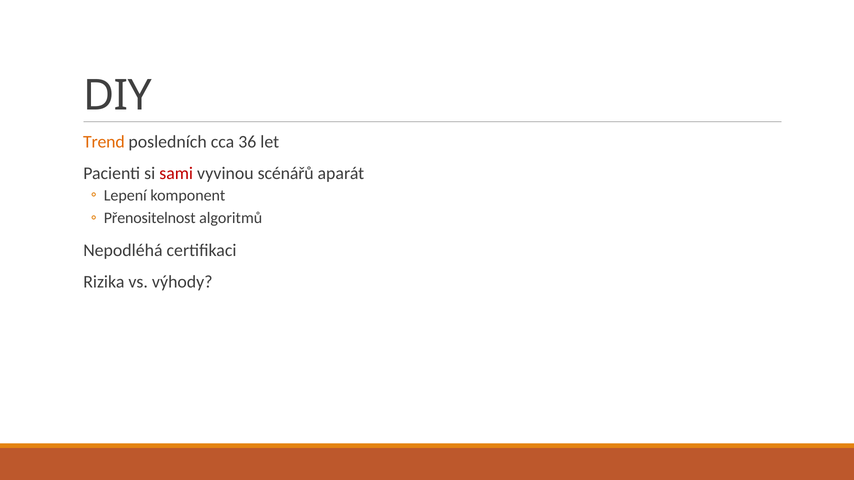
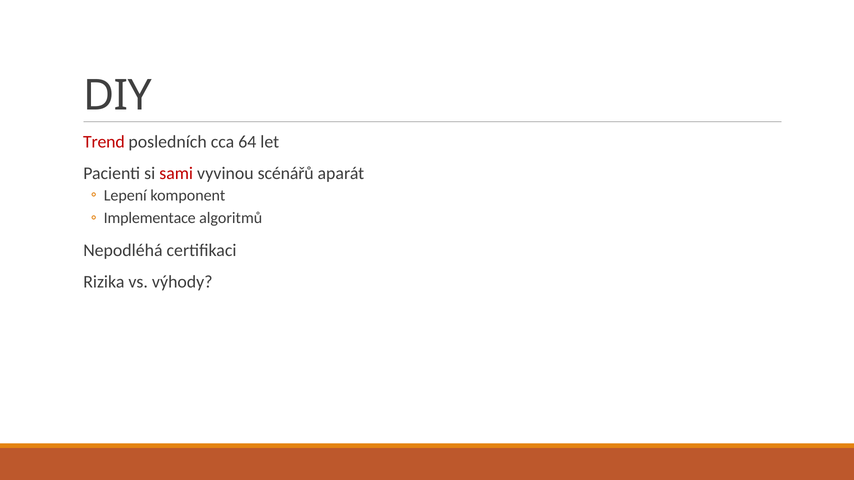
Trend colour: orange -> red (104, 142)
36: 36 -> 64 (247, 142)
Přenositelnost: Přenositelnost -> Implementace (150, 218)
